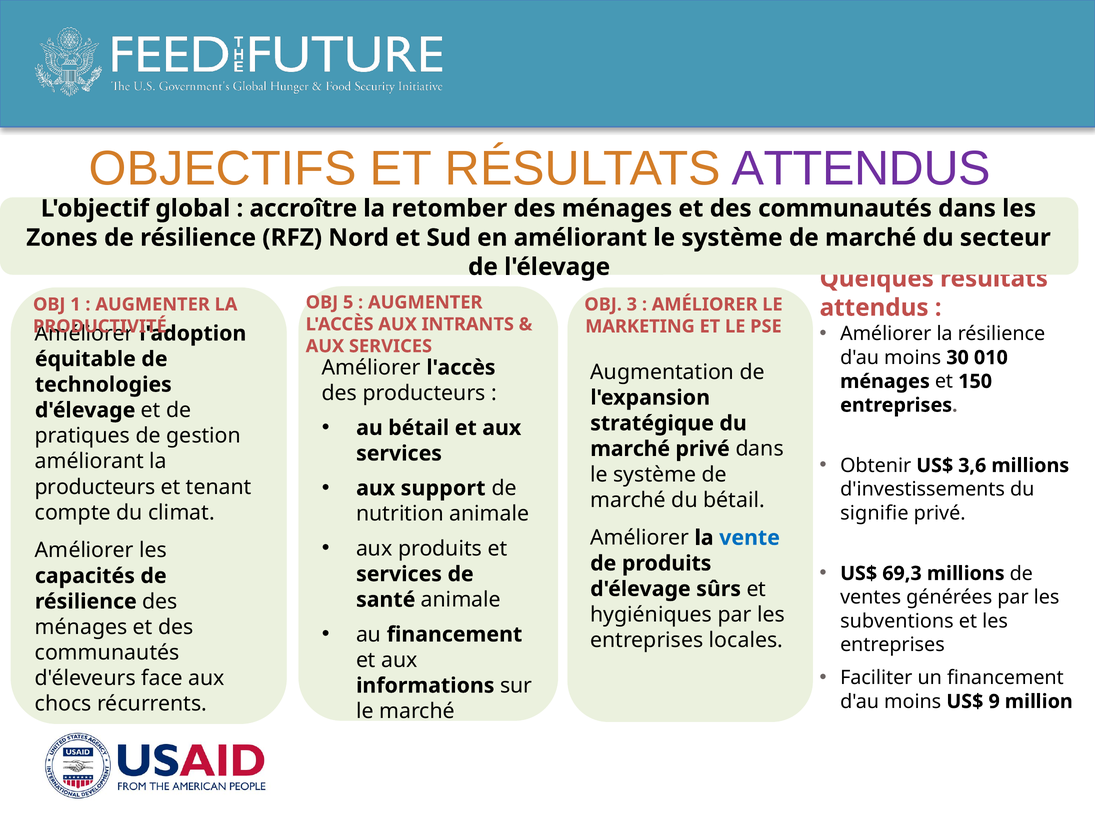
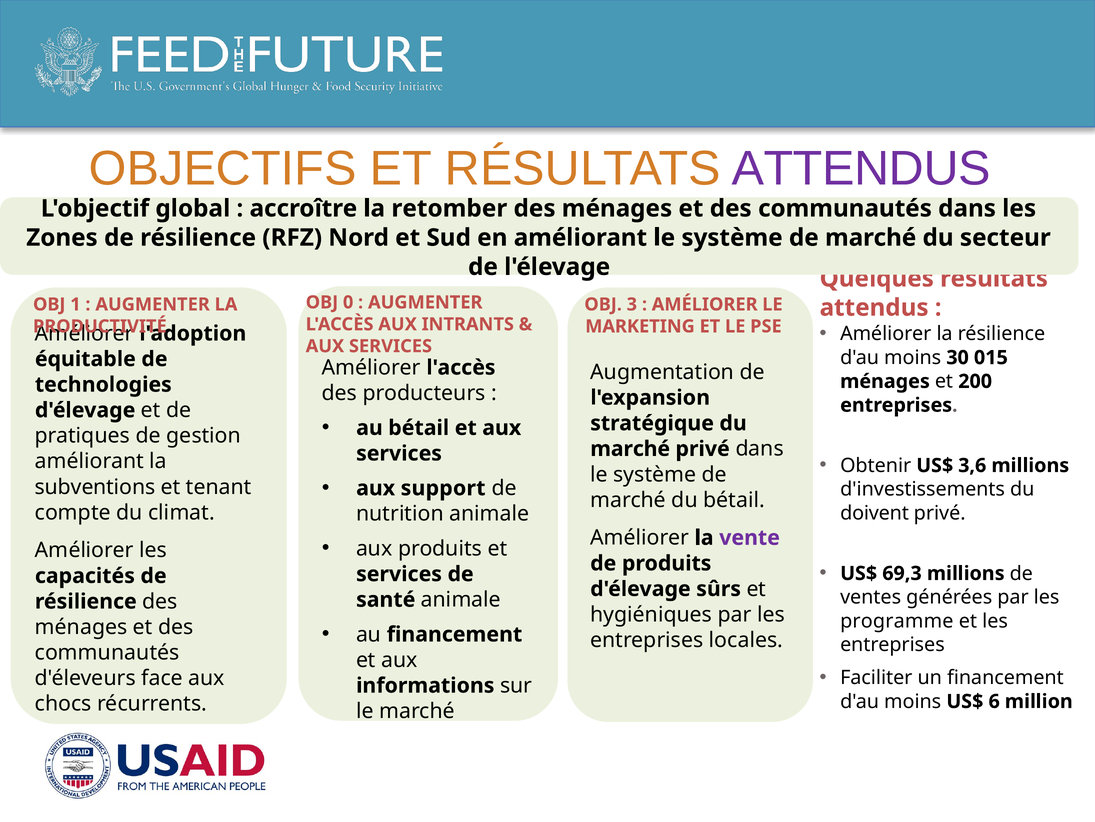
5: 5 -> 0 (348, 302)
010: 010 -> 015 (991, 357)
150: 150 -> 200 (975, 381)
producteurs: producteurs -> subventions (95, 487)
signifie: signifie -> doivent (875, 513)
vente colour: blue -> purple (750, 537)
subventions: subventions -> programme (897, 620)
9: 9 -> 6 (994, 701)
